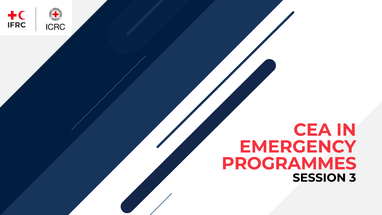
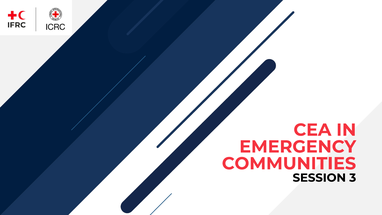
PROGRAMMES: PROGRAMMES -> COMMUNITIES (289, 163)
